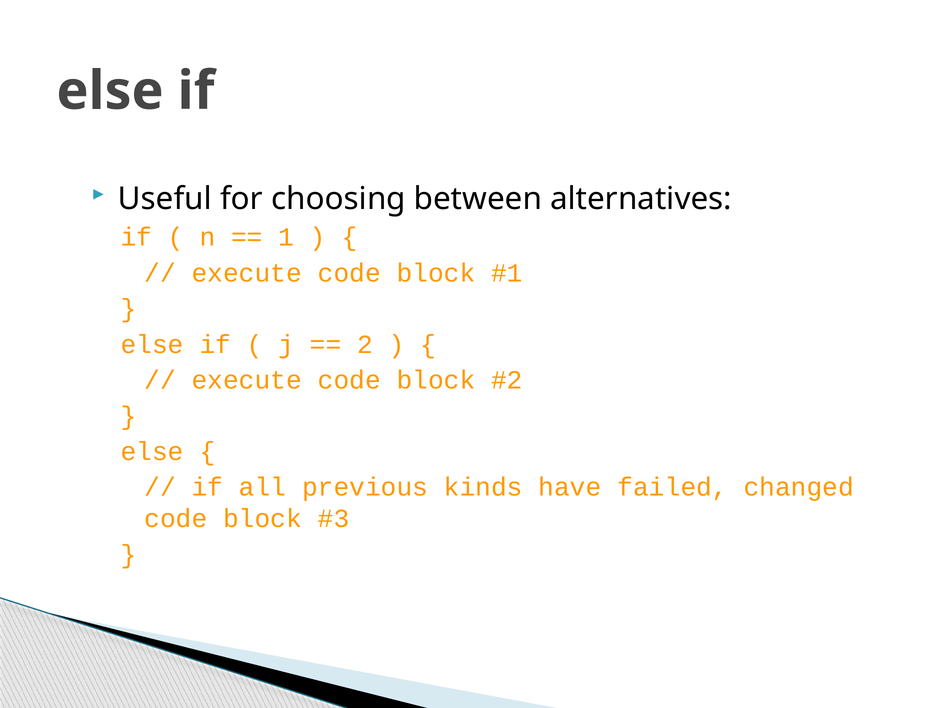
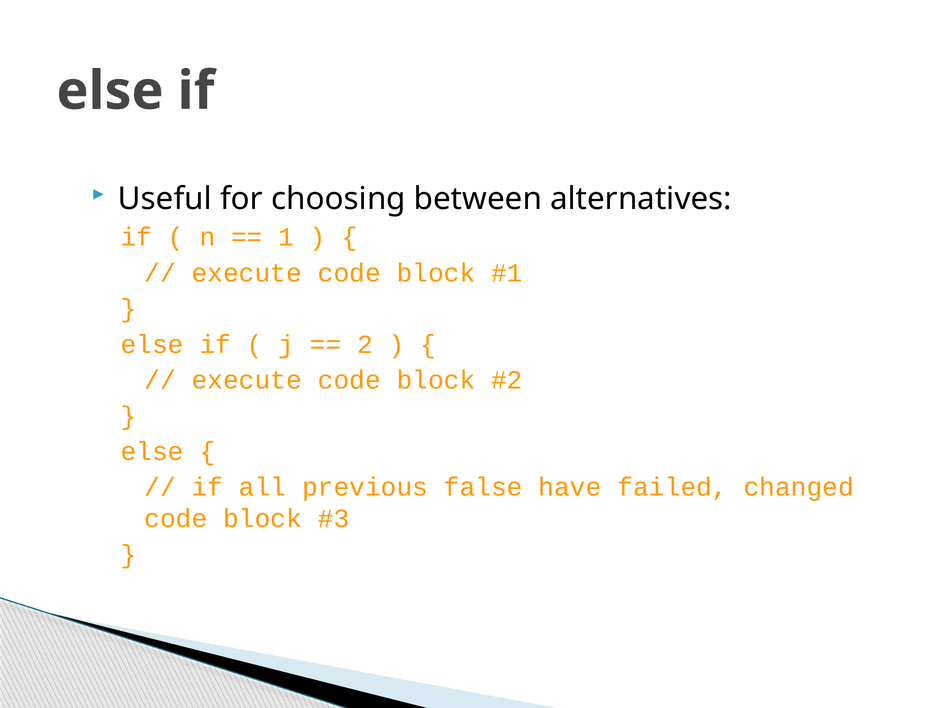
kinds: kinds -> false (483, 487)
